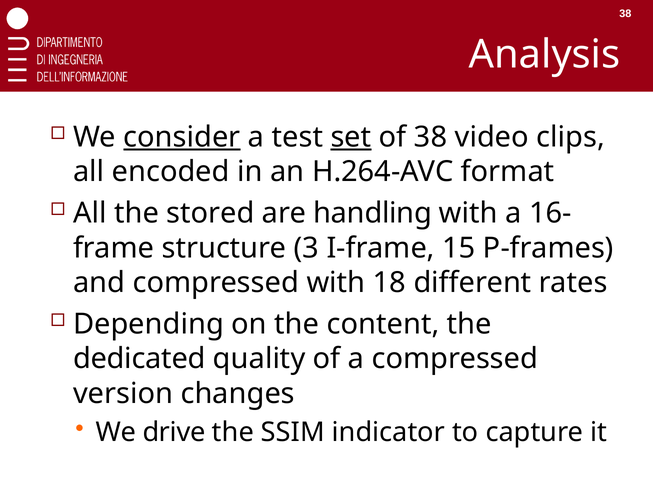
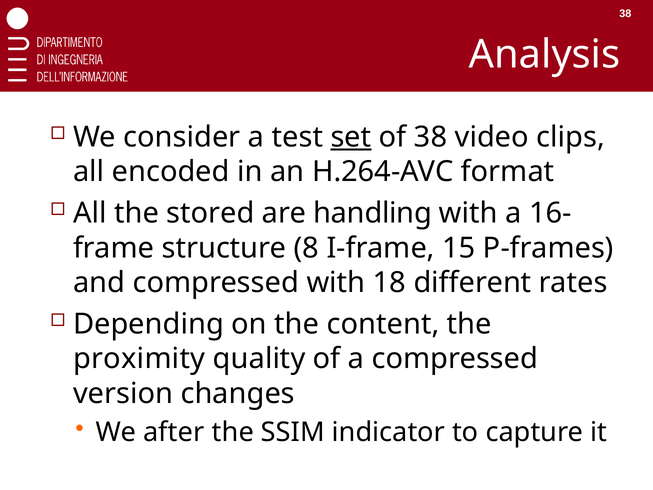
consider underline: present -> none (182, 137)
3: 3 -> 8 (306, 248)
dedicated: dedicated -> proximity (139, 359)
drive: drive -> after (174, 432)
